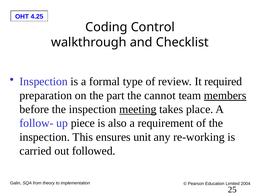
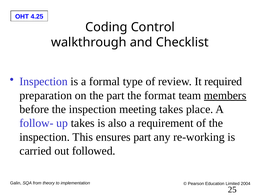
cannot: cannot -> format (160, 95)
meeting underline: present -> none (138, 109)
up piece: piece -> takes (83, 123)
ensures unit: unit -> part (142, 137)
